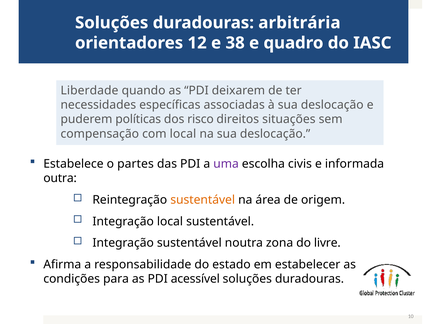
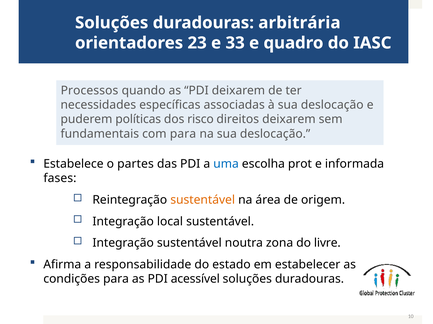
12: 12 -> 23 (197, 43)
38: 38 -> 33 (235, 43)
Liberdade: Liberdade -> Processos (89, 91)
direitos situações: situações -> deixarem (289, 120)
compensação: compensação -> fundamentais (100, 134)
com local: local -> para (183, 134)
uma colour: purple -> blue (226, 164)
civis: civis -> prot (300, 164)
outra: outra -> fases (60, 179)
